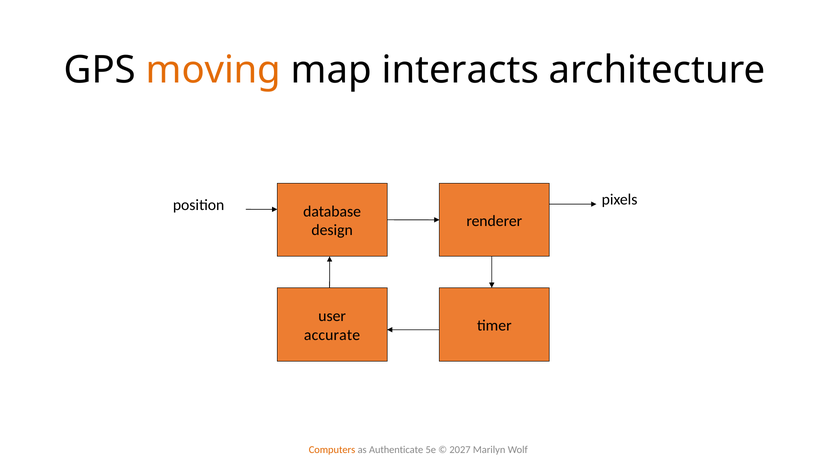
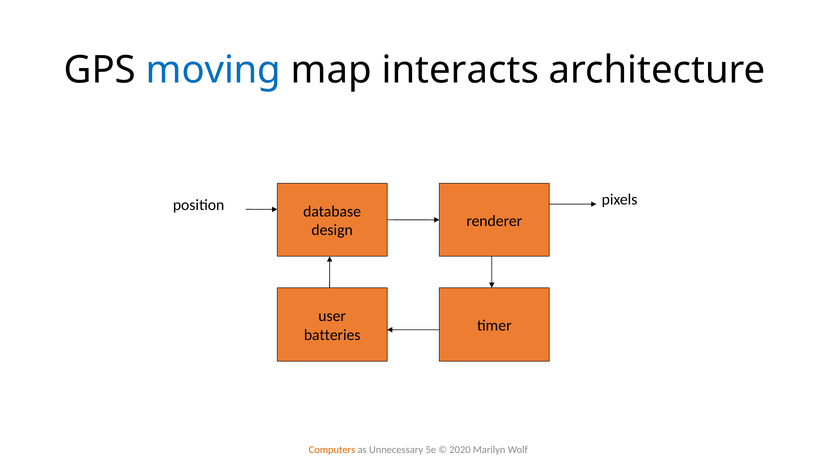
moving colour: orange -> blue (214, 70)
accurate: accurate -> batteries (332, 335)
Authenticate: Authenticate -> Unnecessary (396, 450)
2027: 2027 -> 2020 (460, 450)
